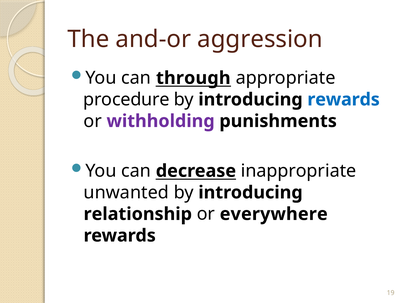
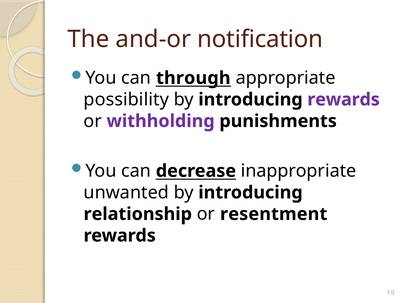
aggression: aggression -> notification (260, 39)
procedure: procedure -> possibility (126, 100)
rewards colour: blue -> purple (344, 100)
everywhere: everywhere -> resentment (274, 214)
